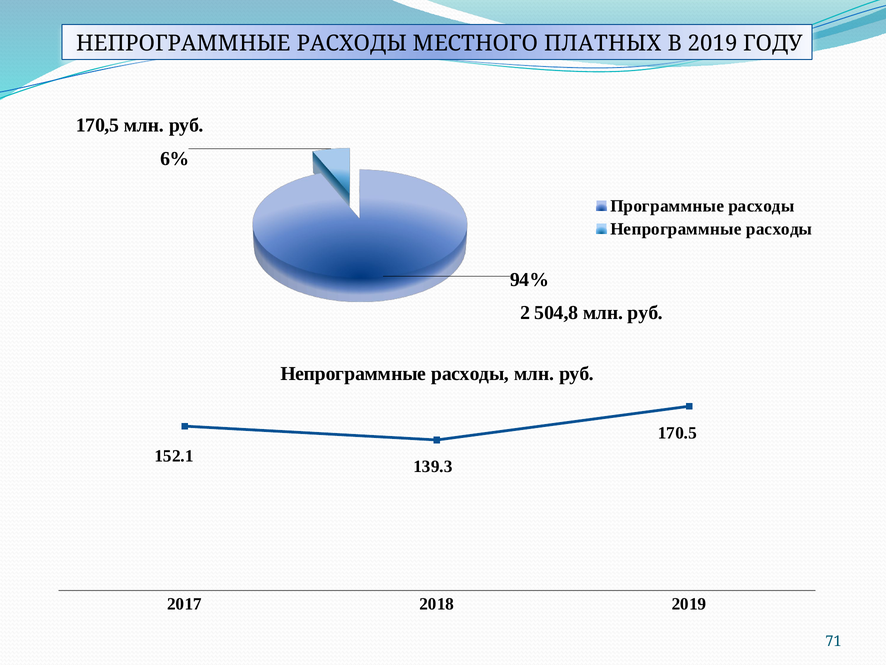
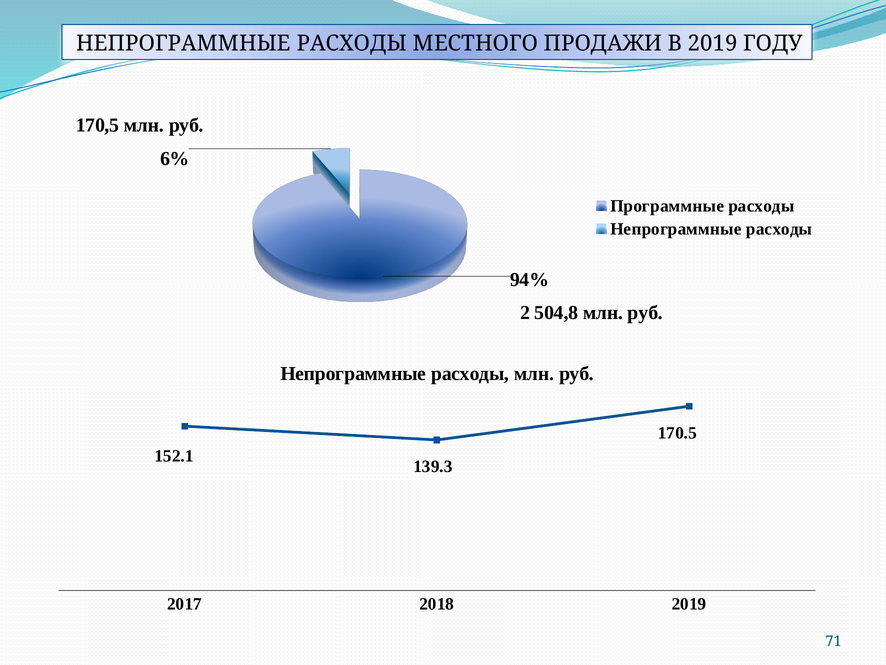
ПЛАТНЫХ: ПЛАТНЫХ -> ПРОДАЖИ (603, 44)
